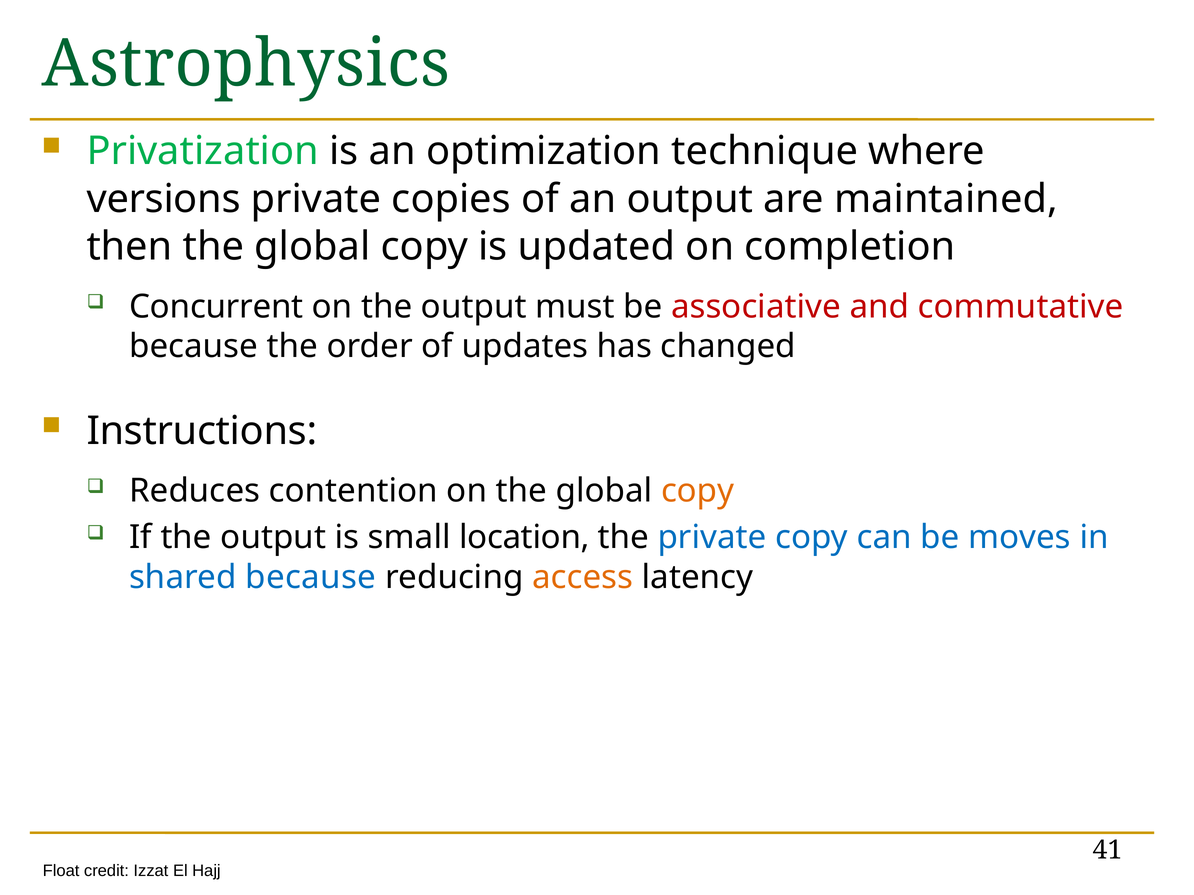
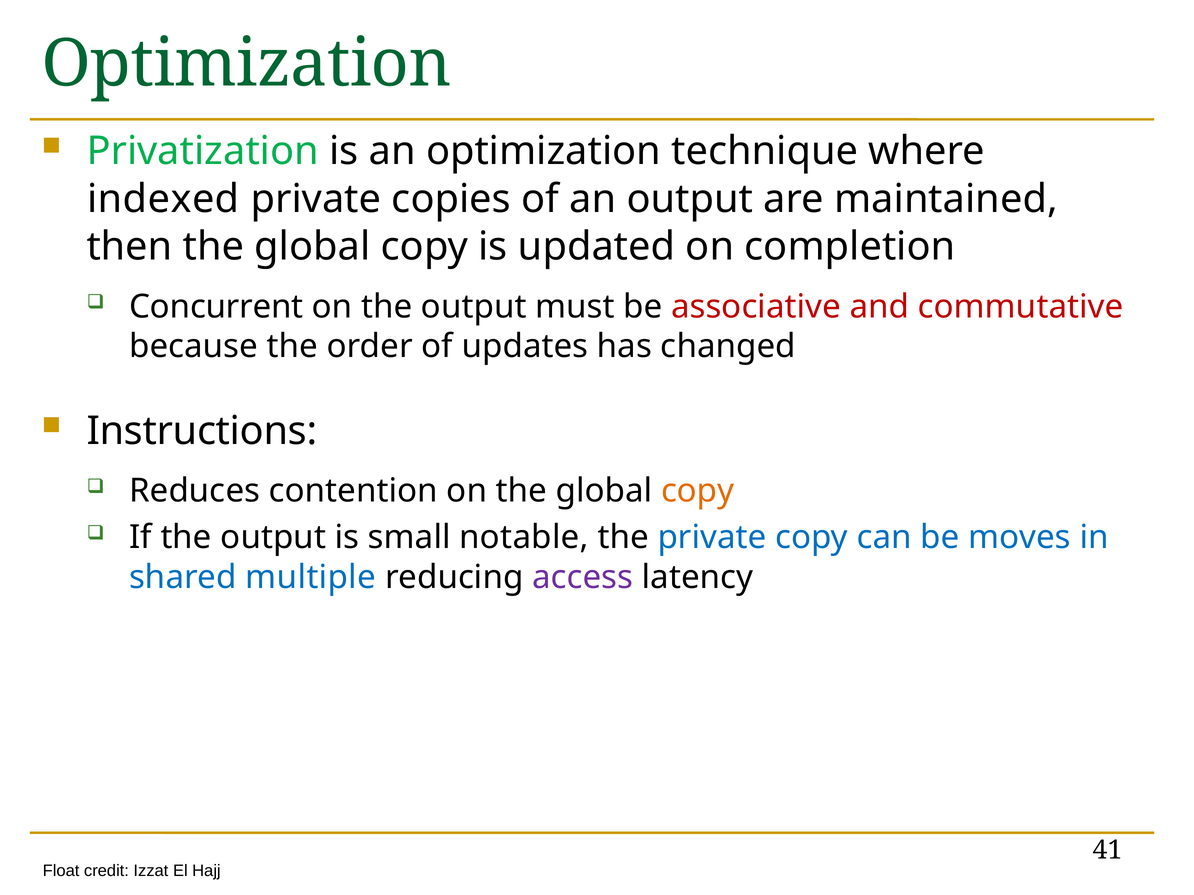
Astrophysics: Astrophysics -> Optimization (247, 64)
versions: versions -> indexed (163, 199)
location: location -> notable (524, 538)
shared because: because -> multiple (311, 577)
access colour: orange -> purple (583, 577)
